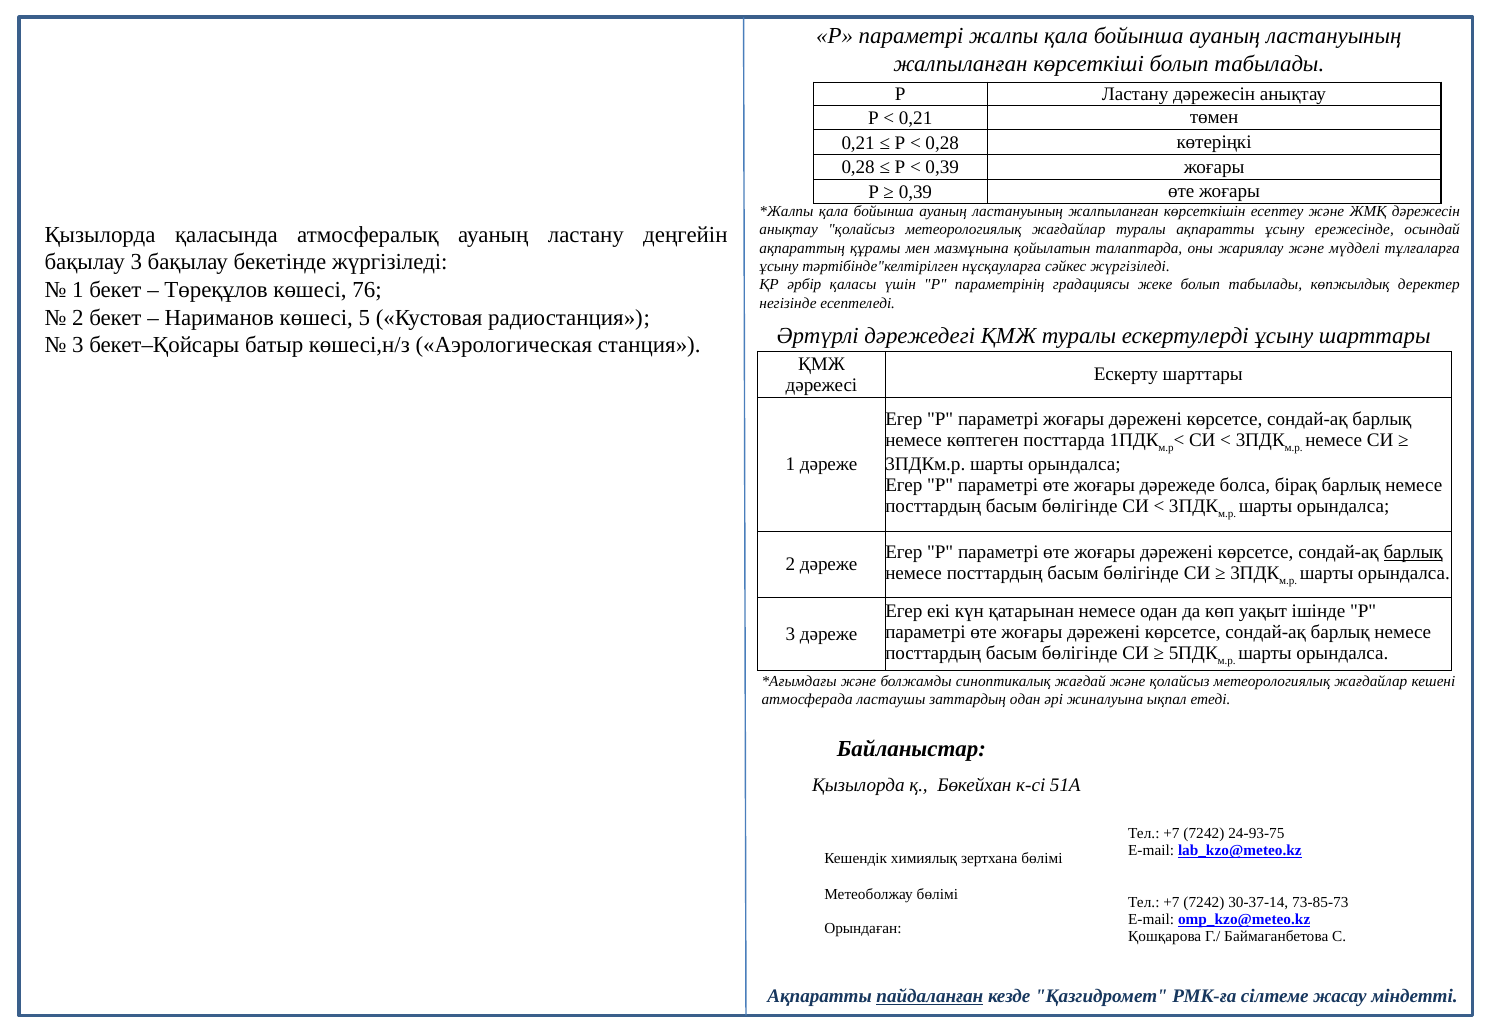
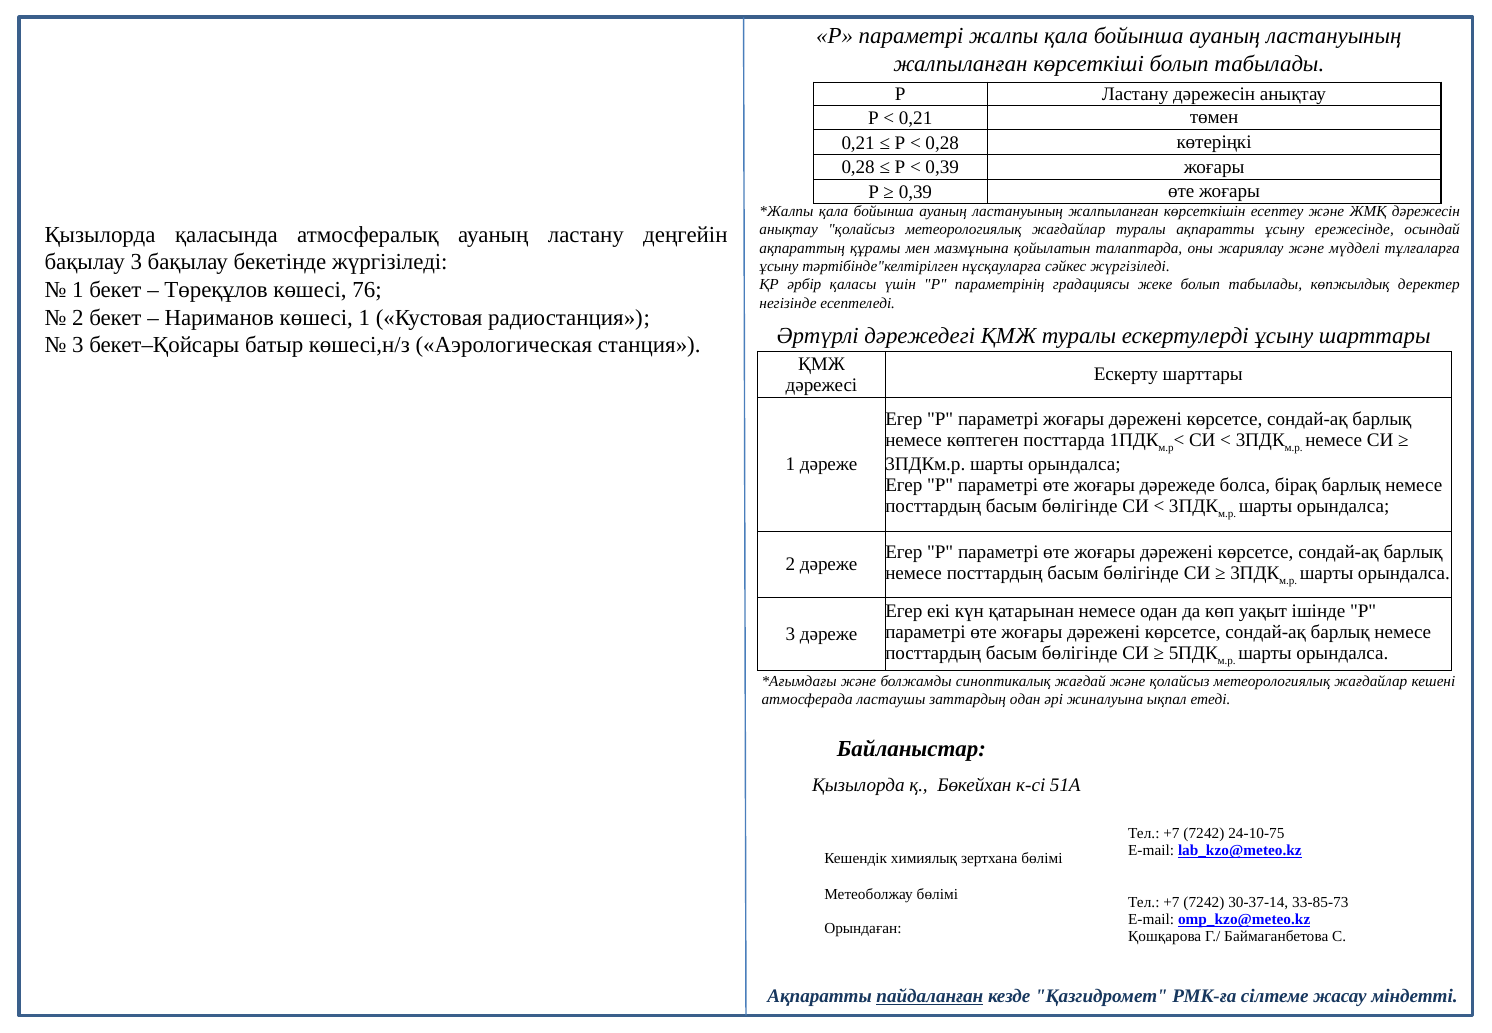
көшесі 5: 5 -> 1 (364, 317)
барлық underline: present -> none (1413, 552)
24-93-75: 24-93-75 -> 24-10-75 (1256, 833)
73-85-73: 73-85-73 -> 33-85-73 (1320, 903)
